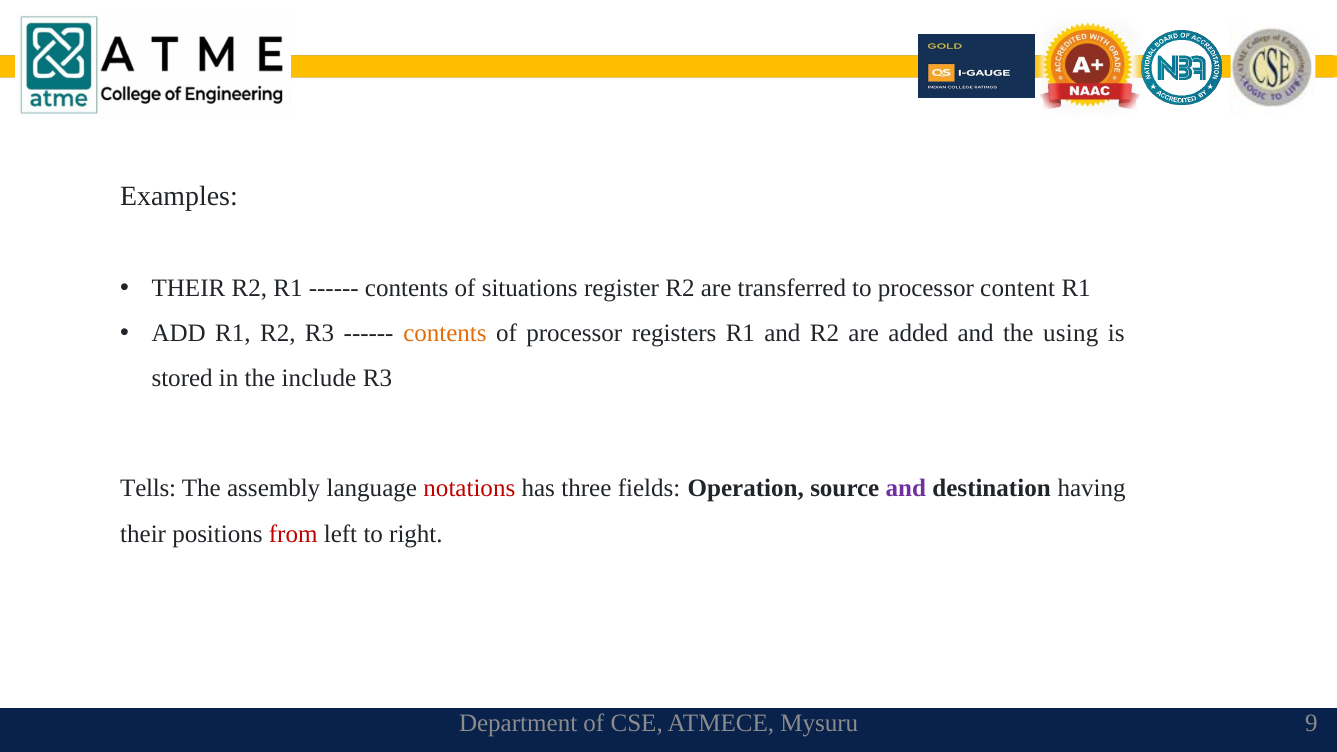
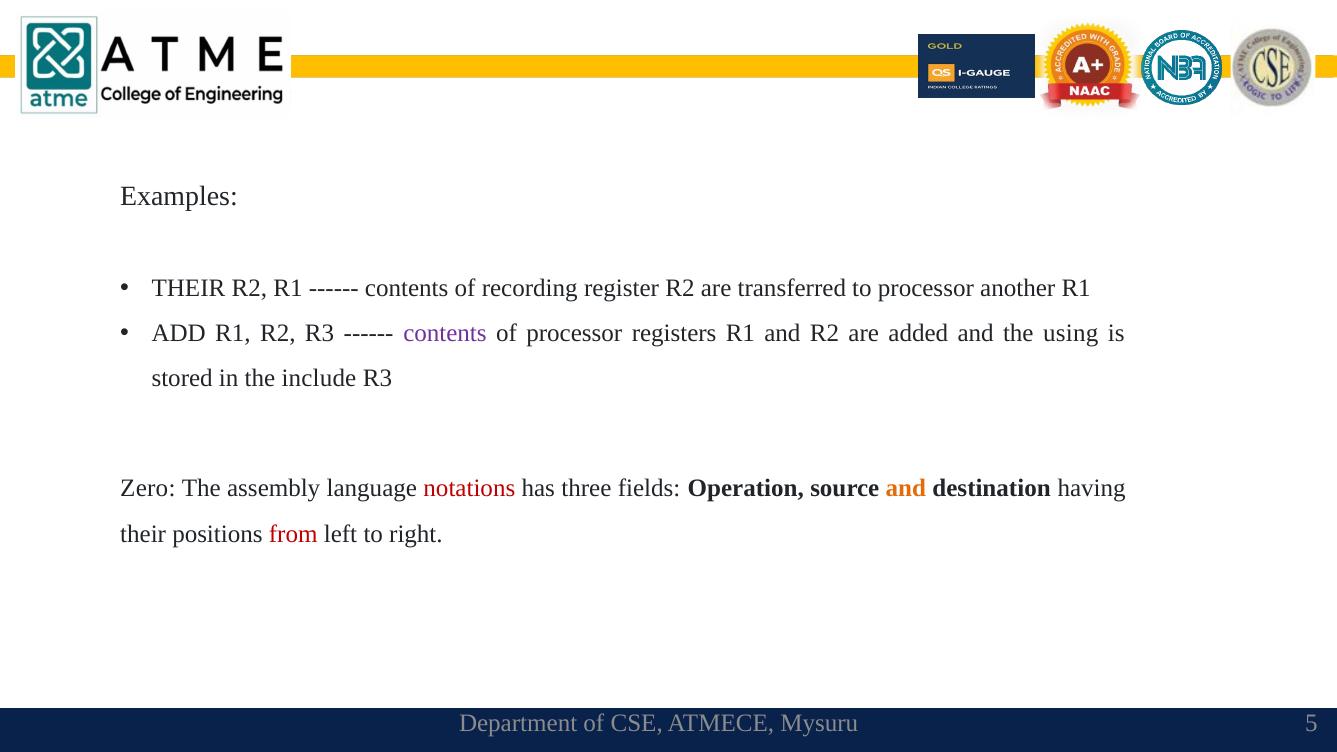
situations: situations -> recording (530, 288)
content: content -> another (1018, 288)
contents colour: orange -> purple (445, 333)
Tells: Tells -> Zero (148, 489)
and colour: purple -> orange (906, 489)
9: 9 -> 5 (1311, 724)
